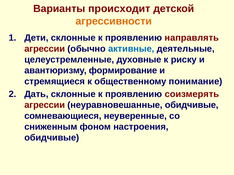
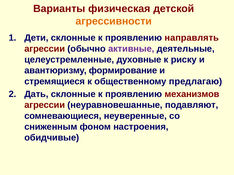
происходит: происходит -> физическая (119, 9)
активные colour: blue -> purple (131, 49)
понимание: понимание -> предлагаю (196, 82)
соизмерять: соизмерять -> механизмов (192, 94)
неуравновешанные обидчивые: обидчивые -> подавляют (192, 105)
